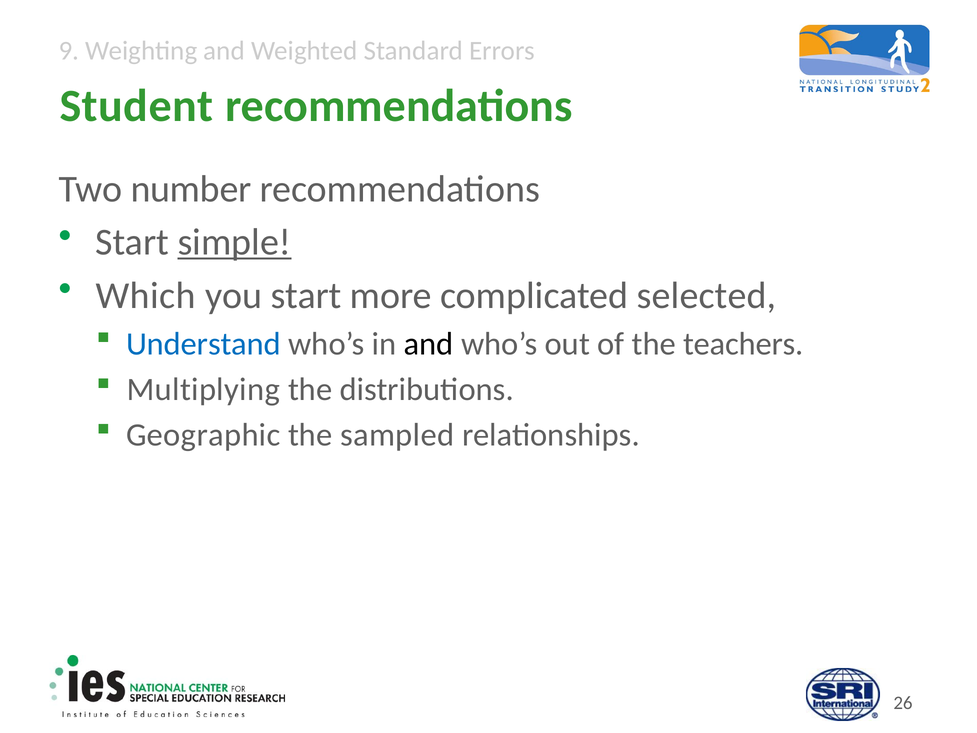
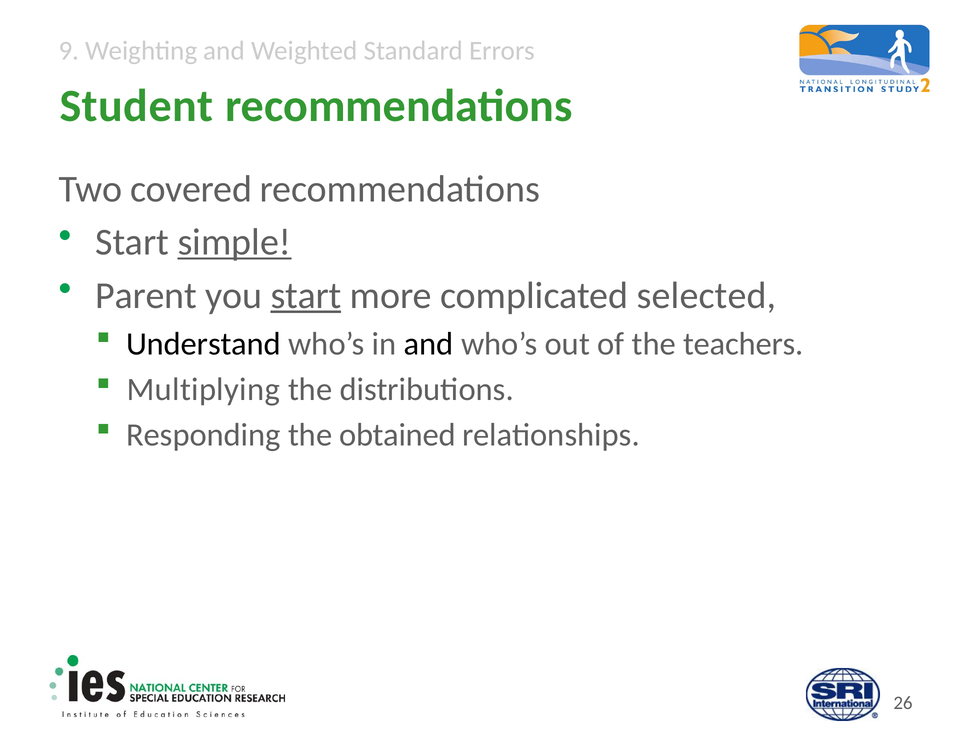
number: number -> covered (191, 189)
Which: Which -> Parent (146, 295)
start underline: none -> present (306, 295)
Understand colour: blue -> black (204, 344)
Geographic: Geographic -> Responding (203, 435)
sampled: sampled -> obtained (397, 435)
